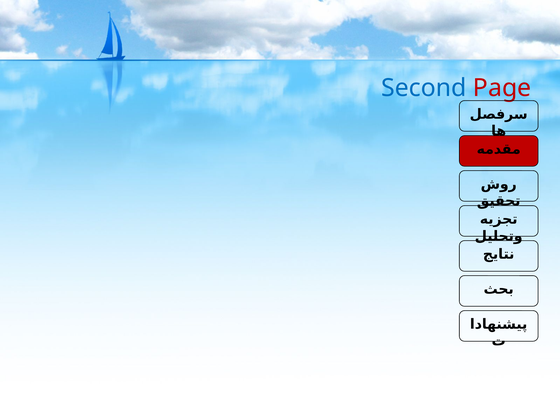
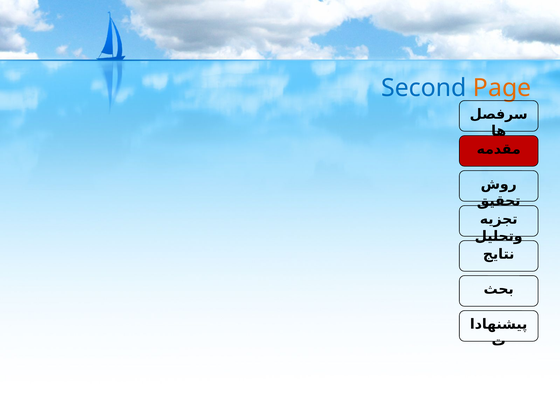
Page colour: red -> orange (502, 88)
